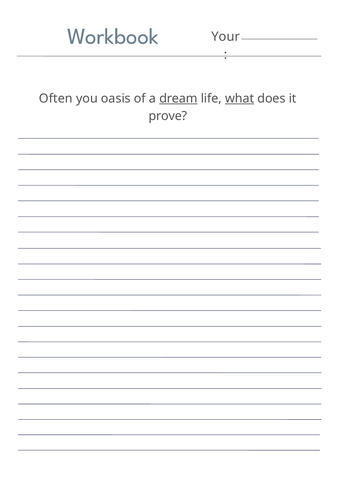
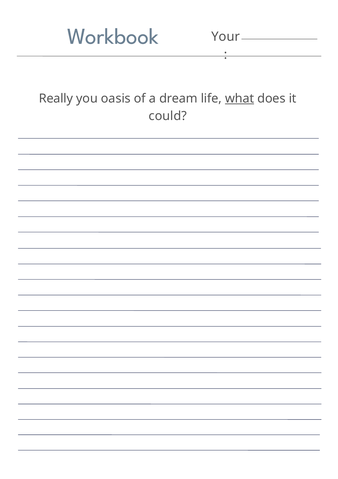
Often: Often -> Really (56, 98)
dream underline: present -> none (178, 98)
prove: prove -> could (168, 116)
